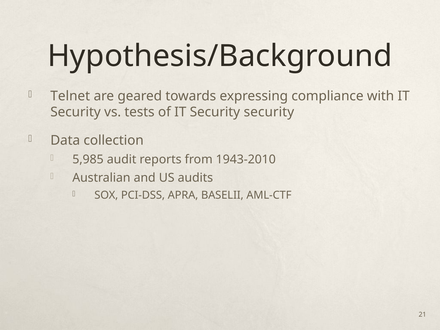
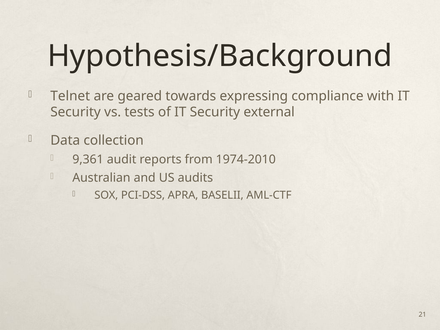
Security security: security -> external (269, 112)
5,985: 5,985 -> 9,361 (88, 159)
1943-2010: 1943-2010 -> 1974-2010 (246, 159)
